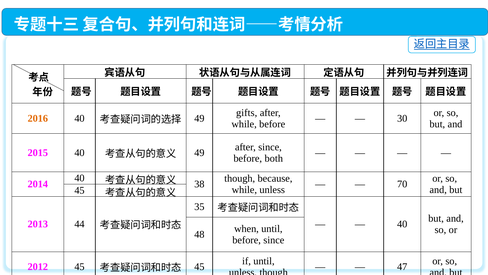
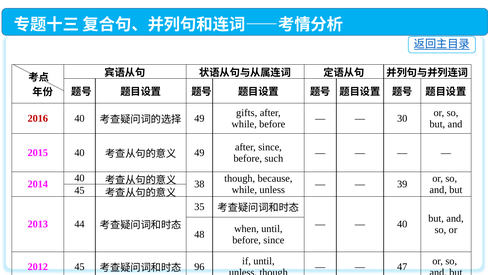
2016 colour: orange -> red (38, 118)
both: both -> such (274, 158)
70: 70 -> 39 (402, 184)
45: 45 -> 96 (199, 266)
